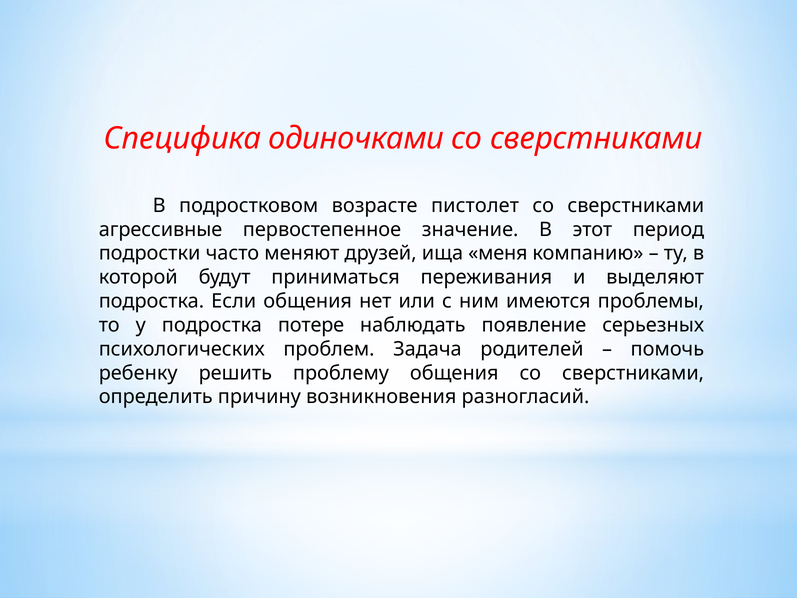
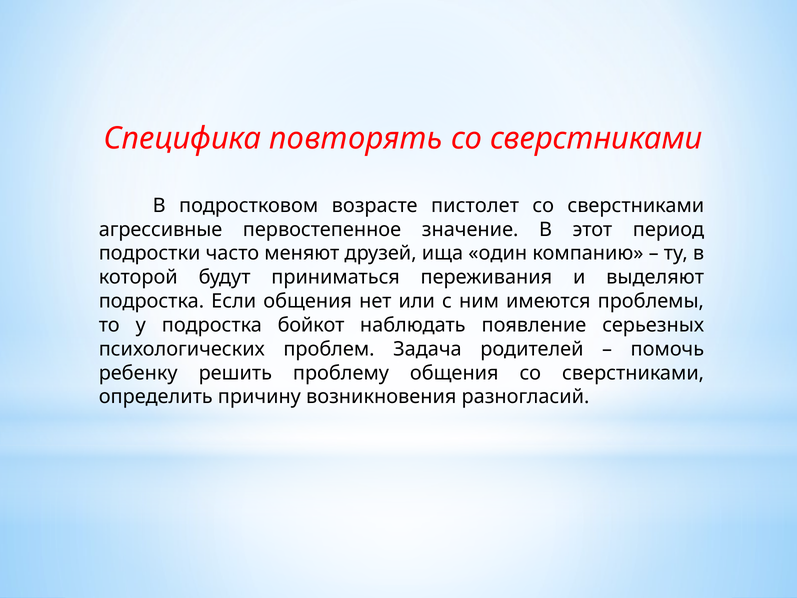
одиночками: одиночками -> повторять (356, 138)
меня: меня -> один (498, 253)
потере: потере -> бойкот (311, 325)
